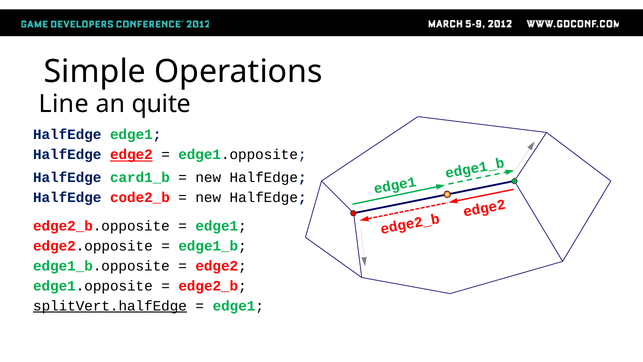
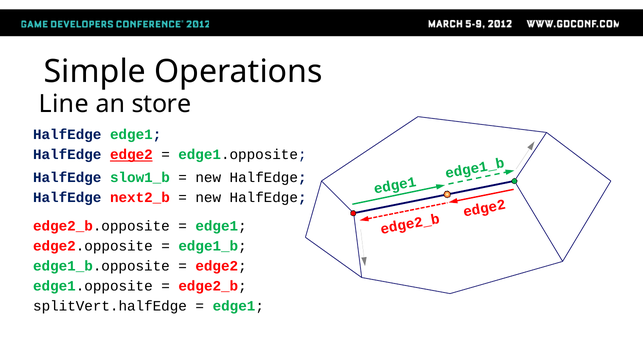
quite: quite -> store (161, 104)
card1_b: card1_b -> slow1_b (140, 177)
code2_b: code2_b -> next2_b (140, 197)
splitVert.halfEdge underline: present -> none (110, 306)
